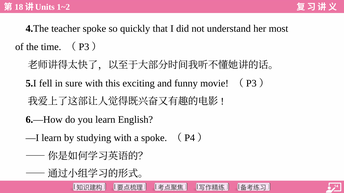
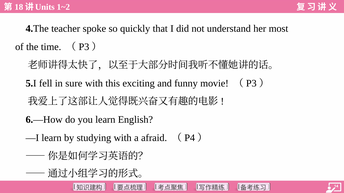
a spoke: spoke -> afraid (154, 138)
